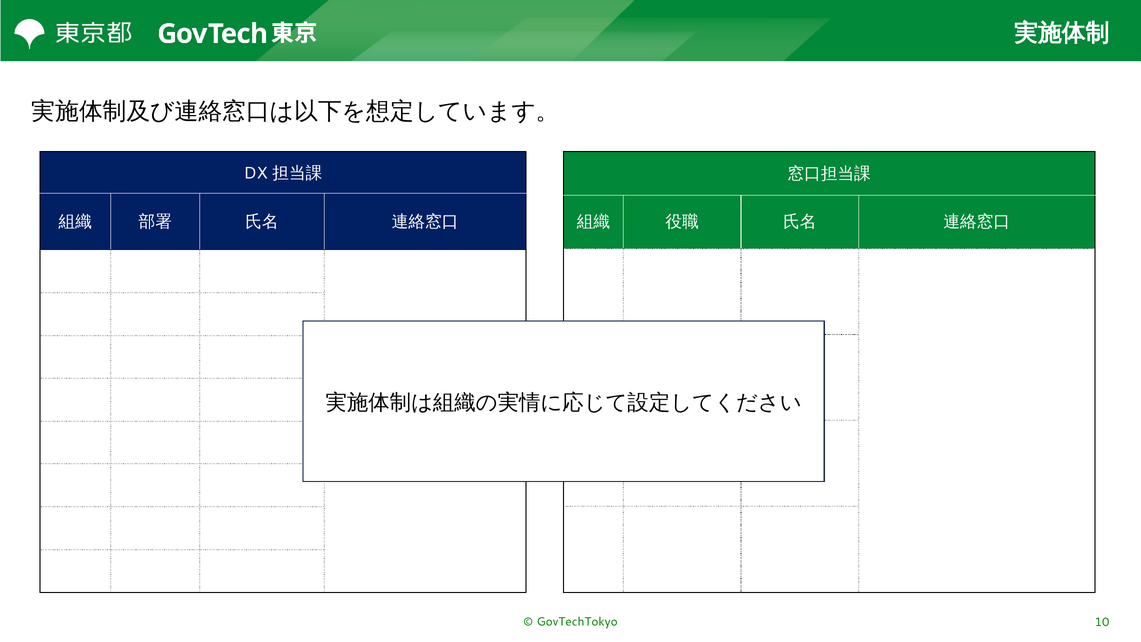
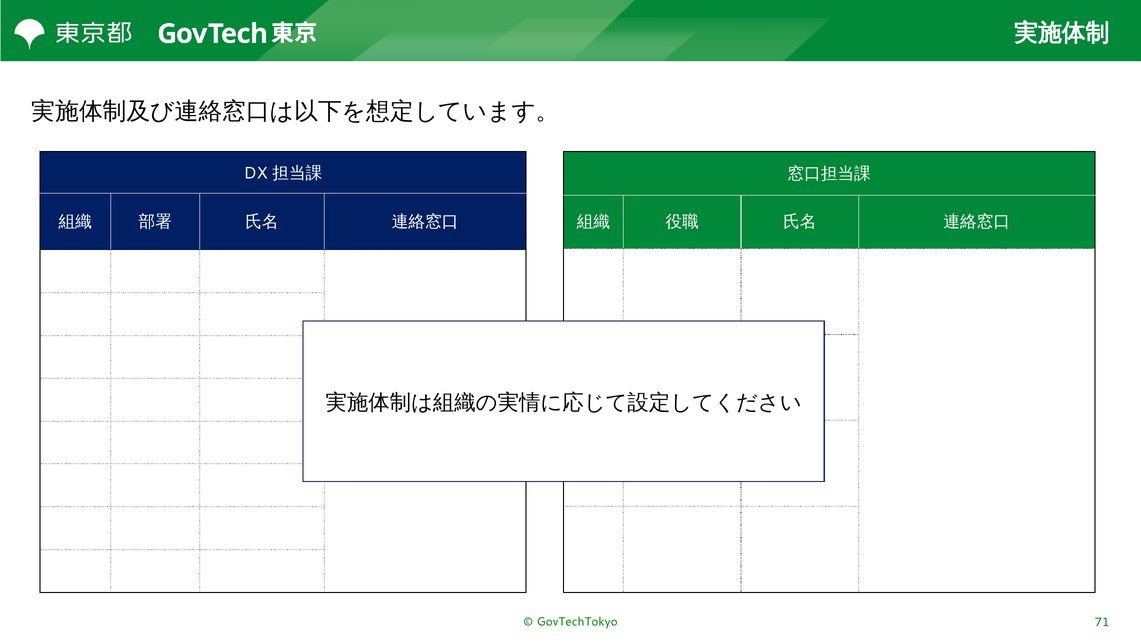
10: 10 -> 71 (1102, 622)
